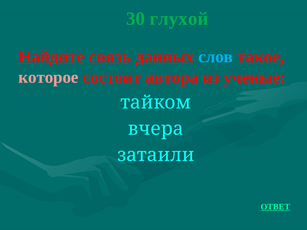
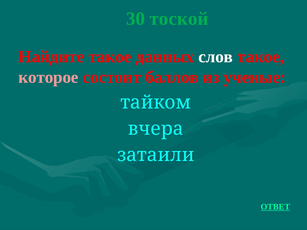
глухой: глухой -> тоской (179, 19)
Найдите связь: связь -> такое (110, 57)
слов colour: light blue -> white (216, 57)
автора: автора -> баллов (172, 77)
